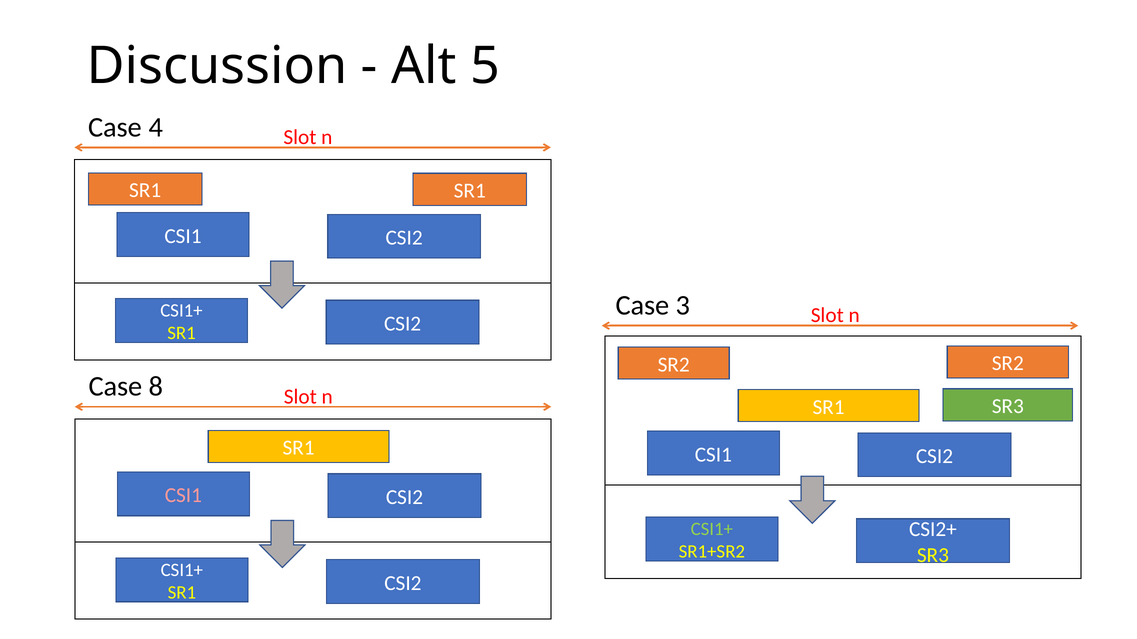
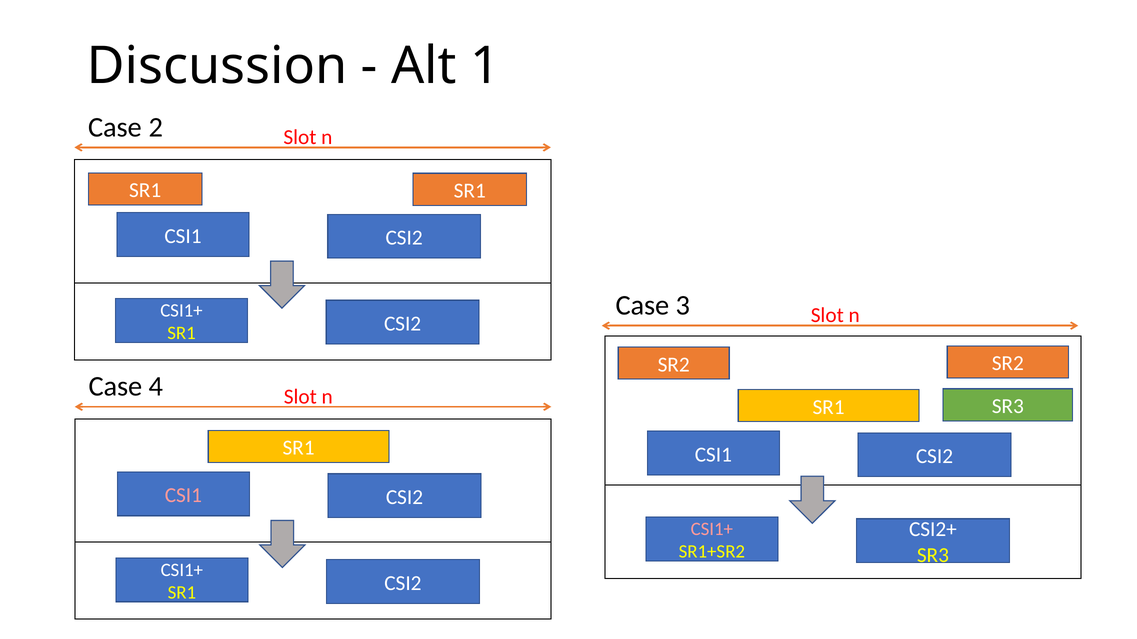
5: 5 -> 1 (485, 66)
4: 4 -> 2 (156, 127)
8: 8 -> 4 (156, 387)
CSI1+ colour: light green -> pink (712, 529)
